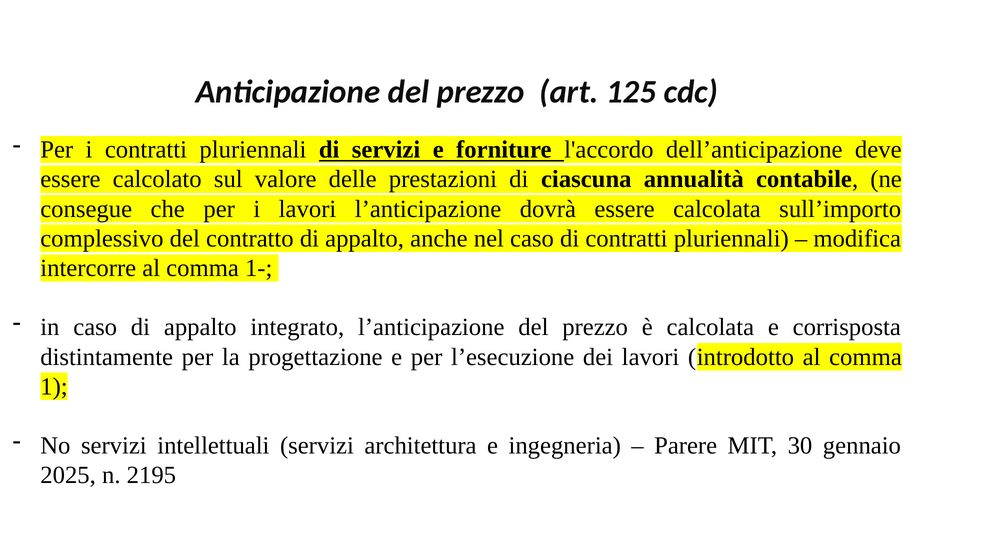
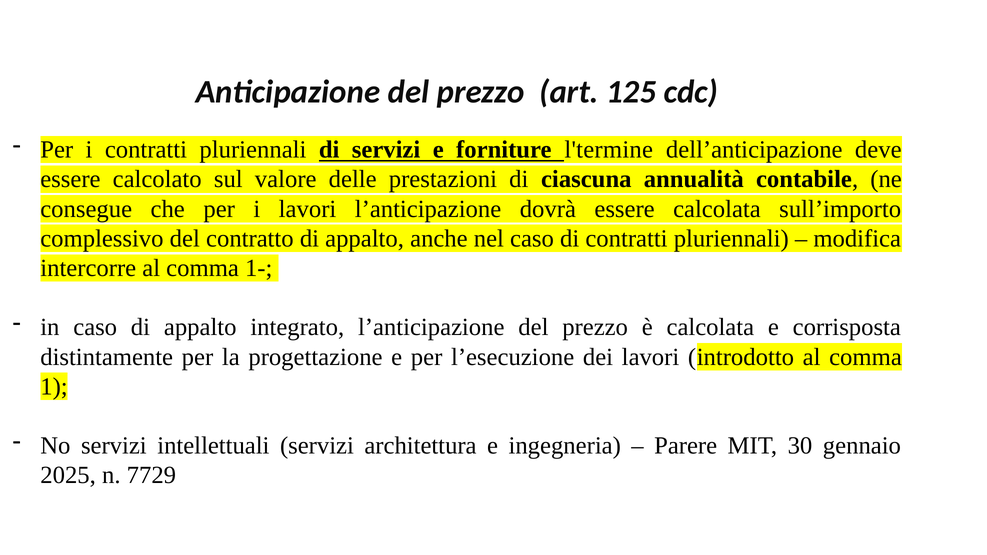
l'accordo: l'accordo -> l'termine (609, 150)
2195: 2195 -> 7729 (151, 475)
